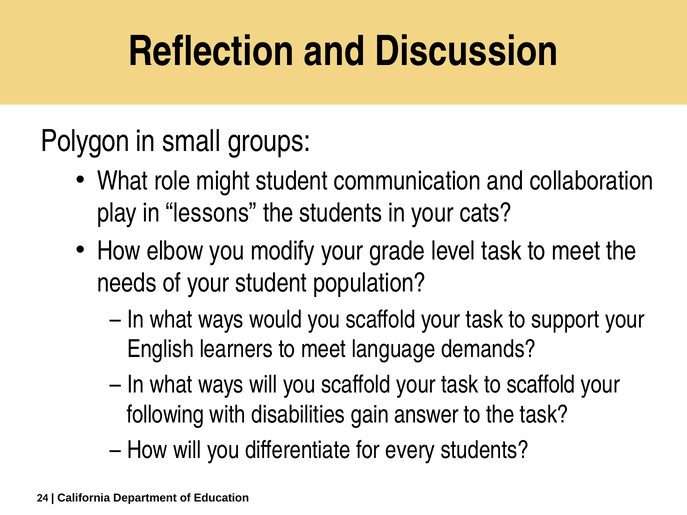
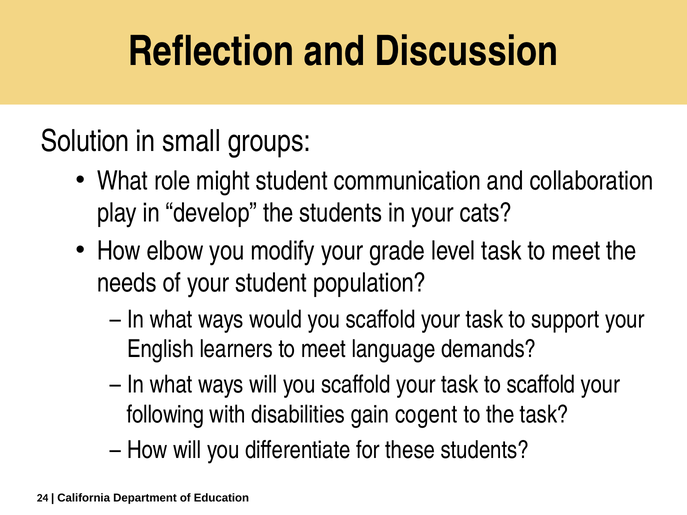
Polygon: Polygon -> Solution (85, 141)
lessons: lessons -> develop (211, 213)
answer: answer -> cogent (426, 415)
every: every -> these (410, 450)
